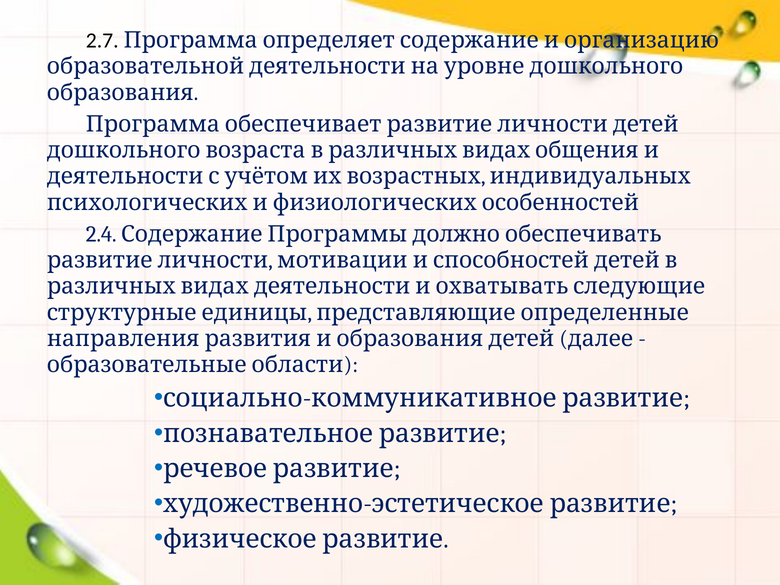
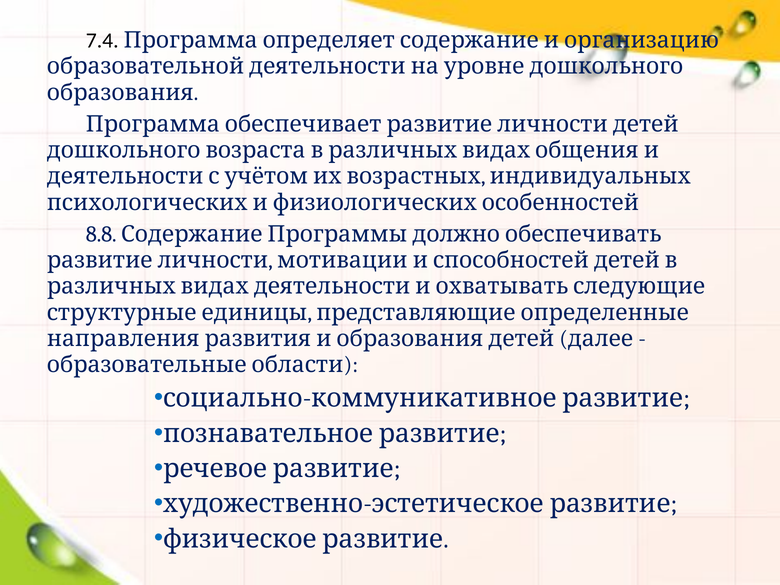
2.7: 2.7 -> 7.4 (102, 41)
2.4: 2.4 -> 8.8 (101, 234)
